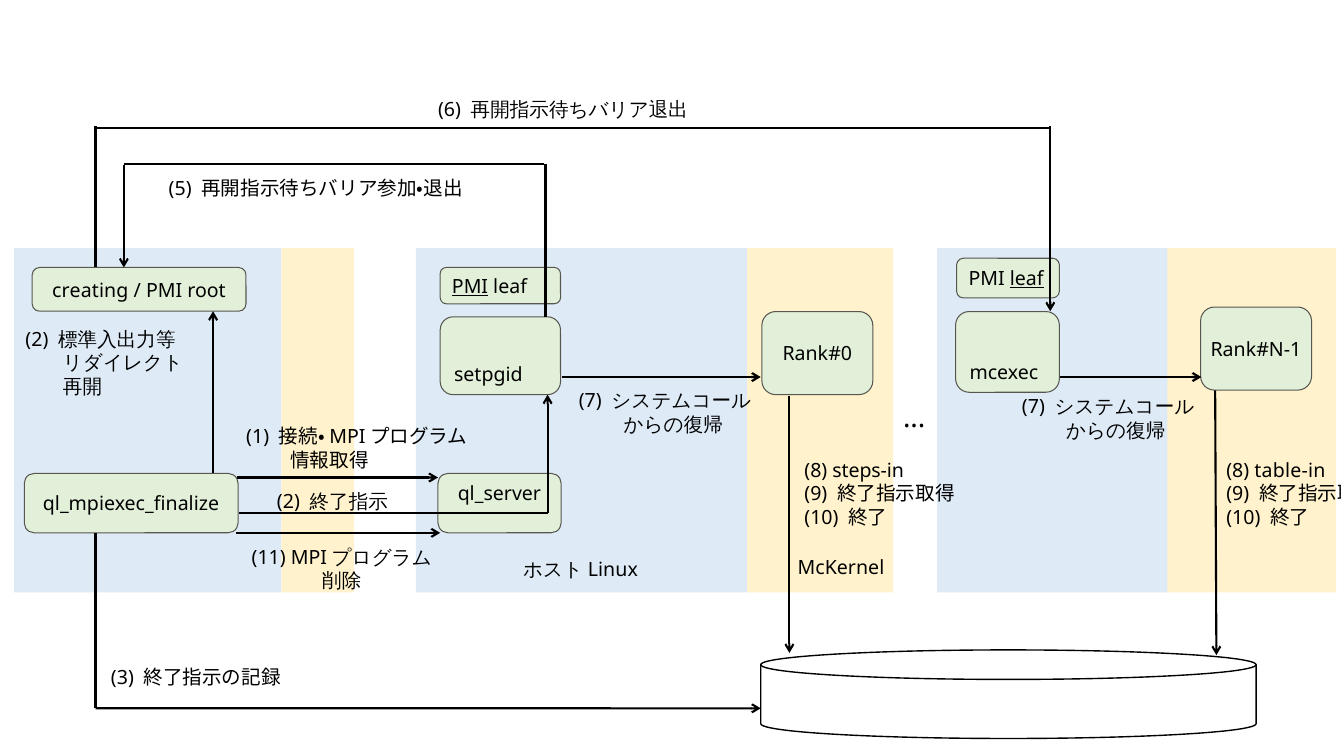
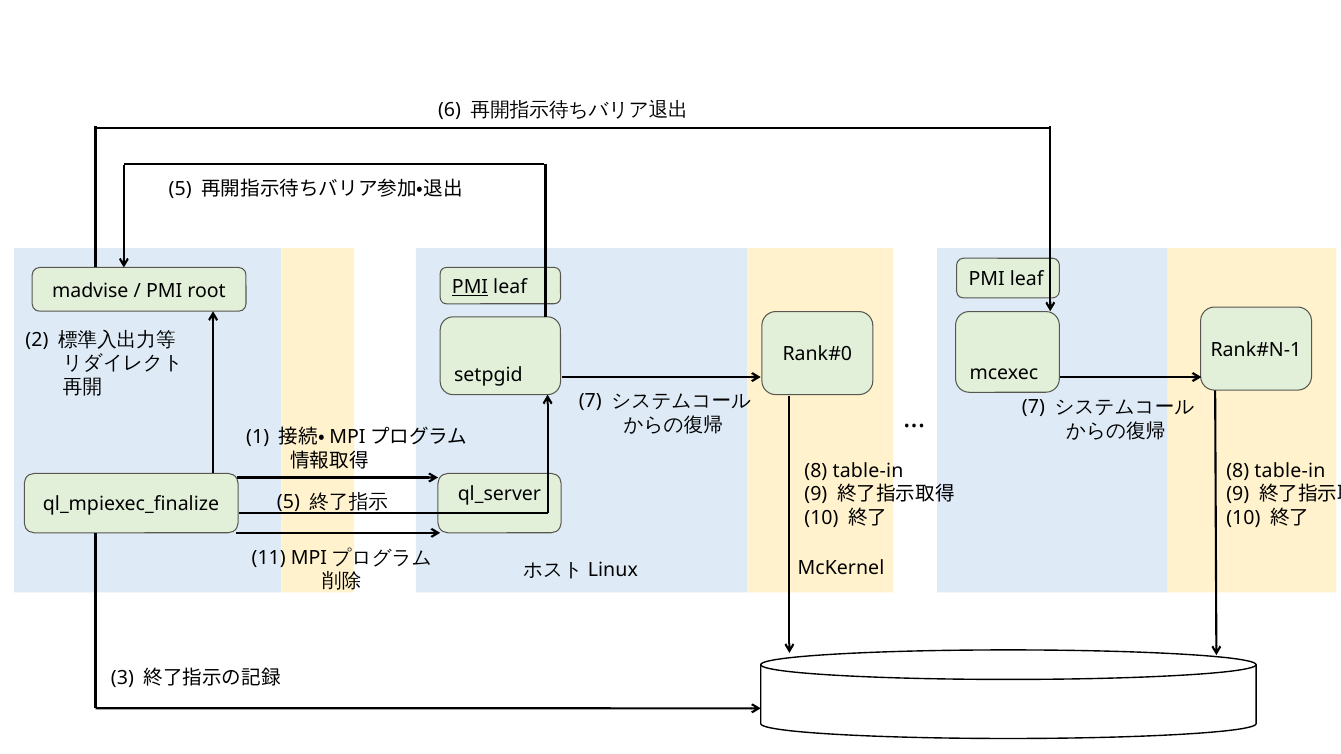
leaf underline: present -> none (1027, 280)
creating: creating -> madvise (90, 291)
steps-in: steps-in -> table-in (868, 471)
ql_mpiexec_finalize 2: 2 -> 5 (288, 502)
